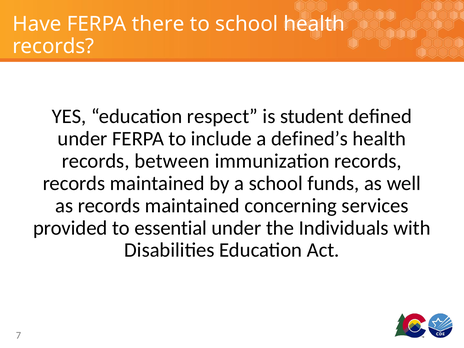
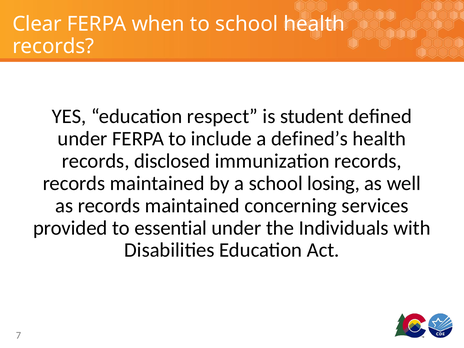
Have: Have -> Clear (37, 24)
there: there -> when (158, 24)
between: between -> disclosed (172, 161)
funds: funds -> losing (334, 183)
